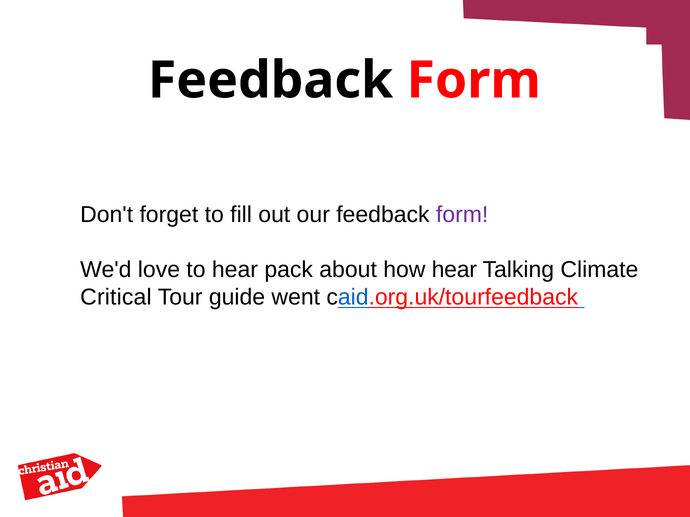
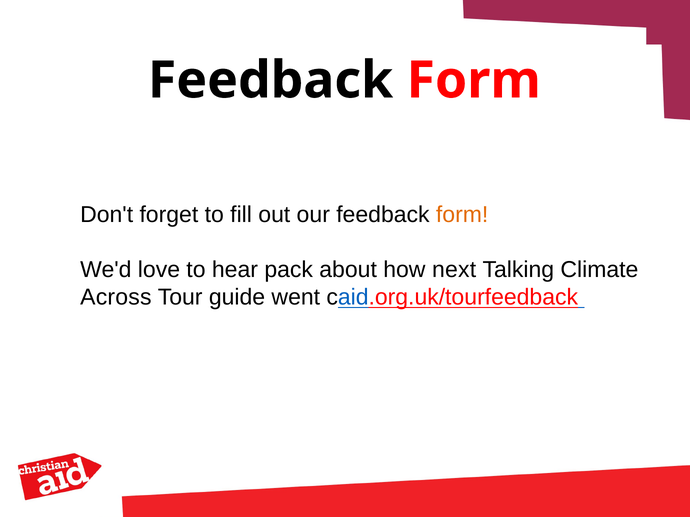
form colour: purple -> orange (462, 215)
how hear: hear -> next (454, 270)
Critical: Critical -> Across (116, 298)
